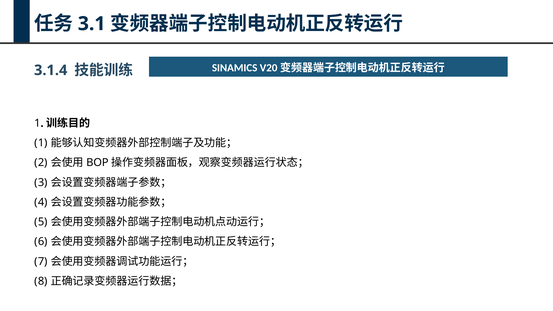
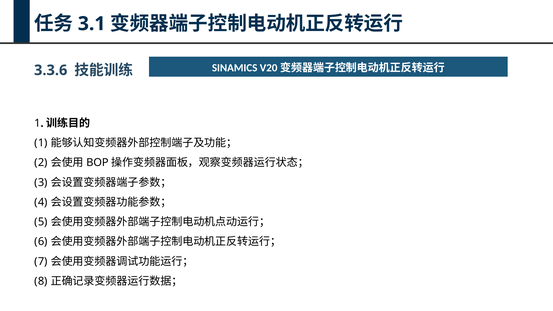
3.1.4: 3.1.4 -> 3.3.6 (51, 70)
